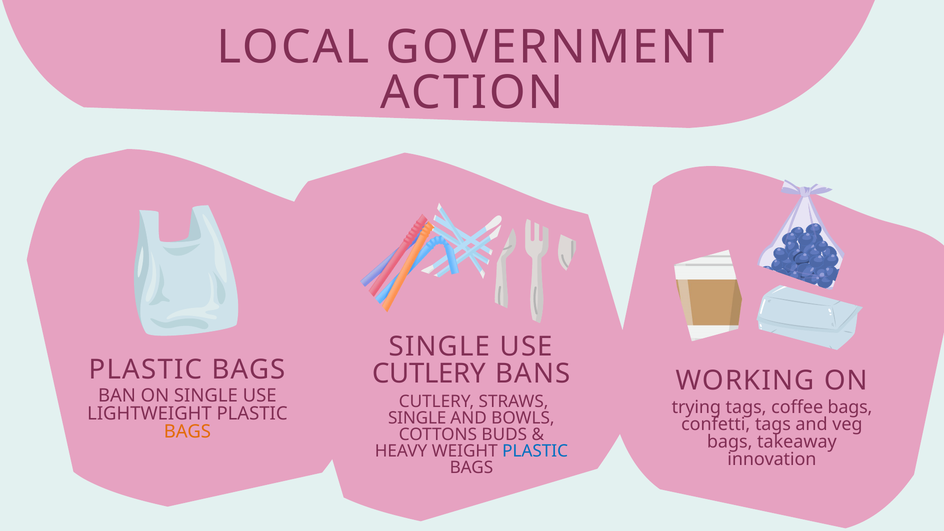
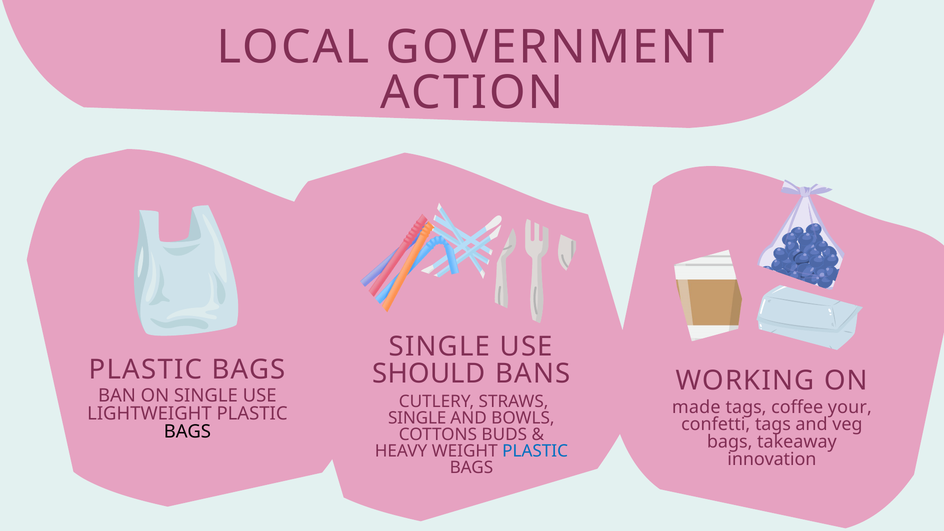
CUTLERY: CUTLERY -> SHOULD (429, 374)
trying: trying -> made (696, 407)
coffee bags: bags -> your (850, 407)
BAGS colour: orange -> black (187, 432)
